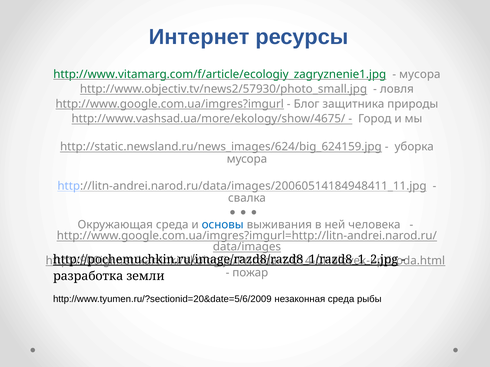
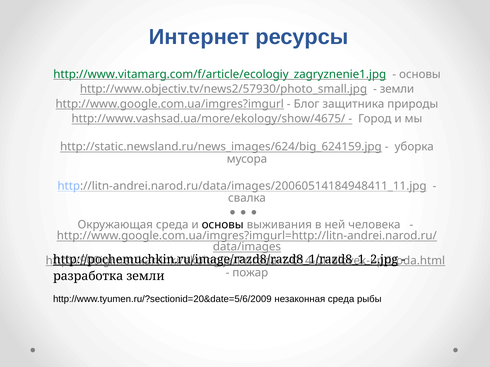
мусора: мусора -> основы (420, 74)
ловля: ловля -> земли (397, 89)
основы colour: blue -> black (223, 225)
